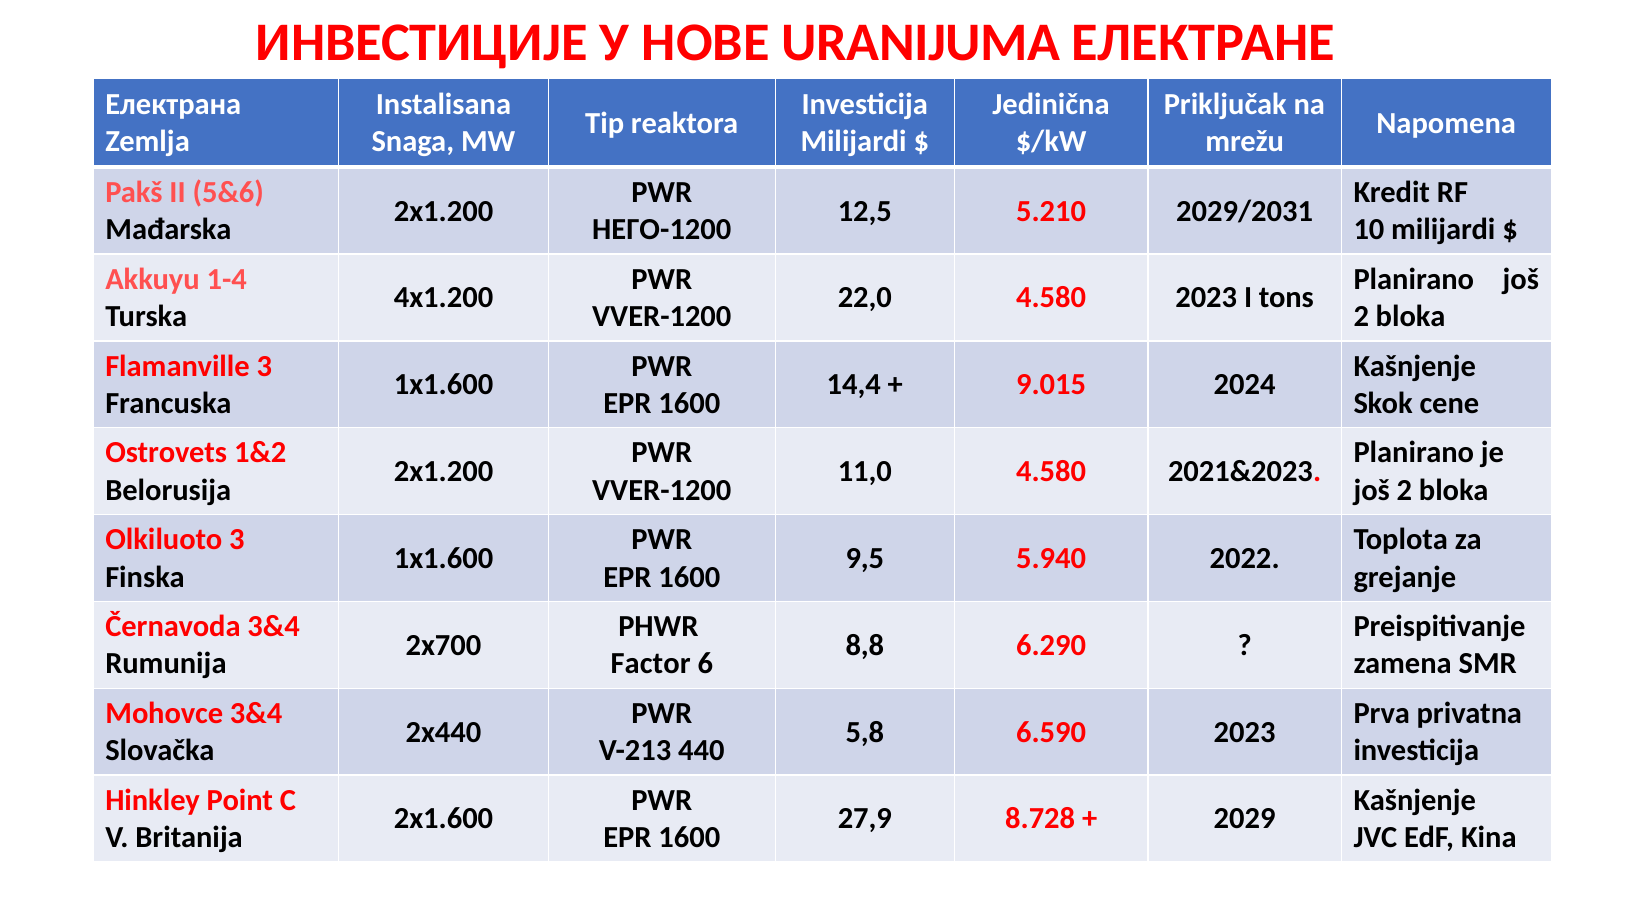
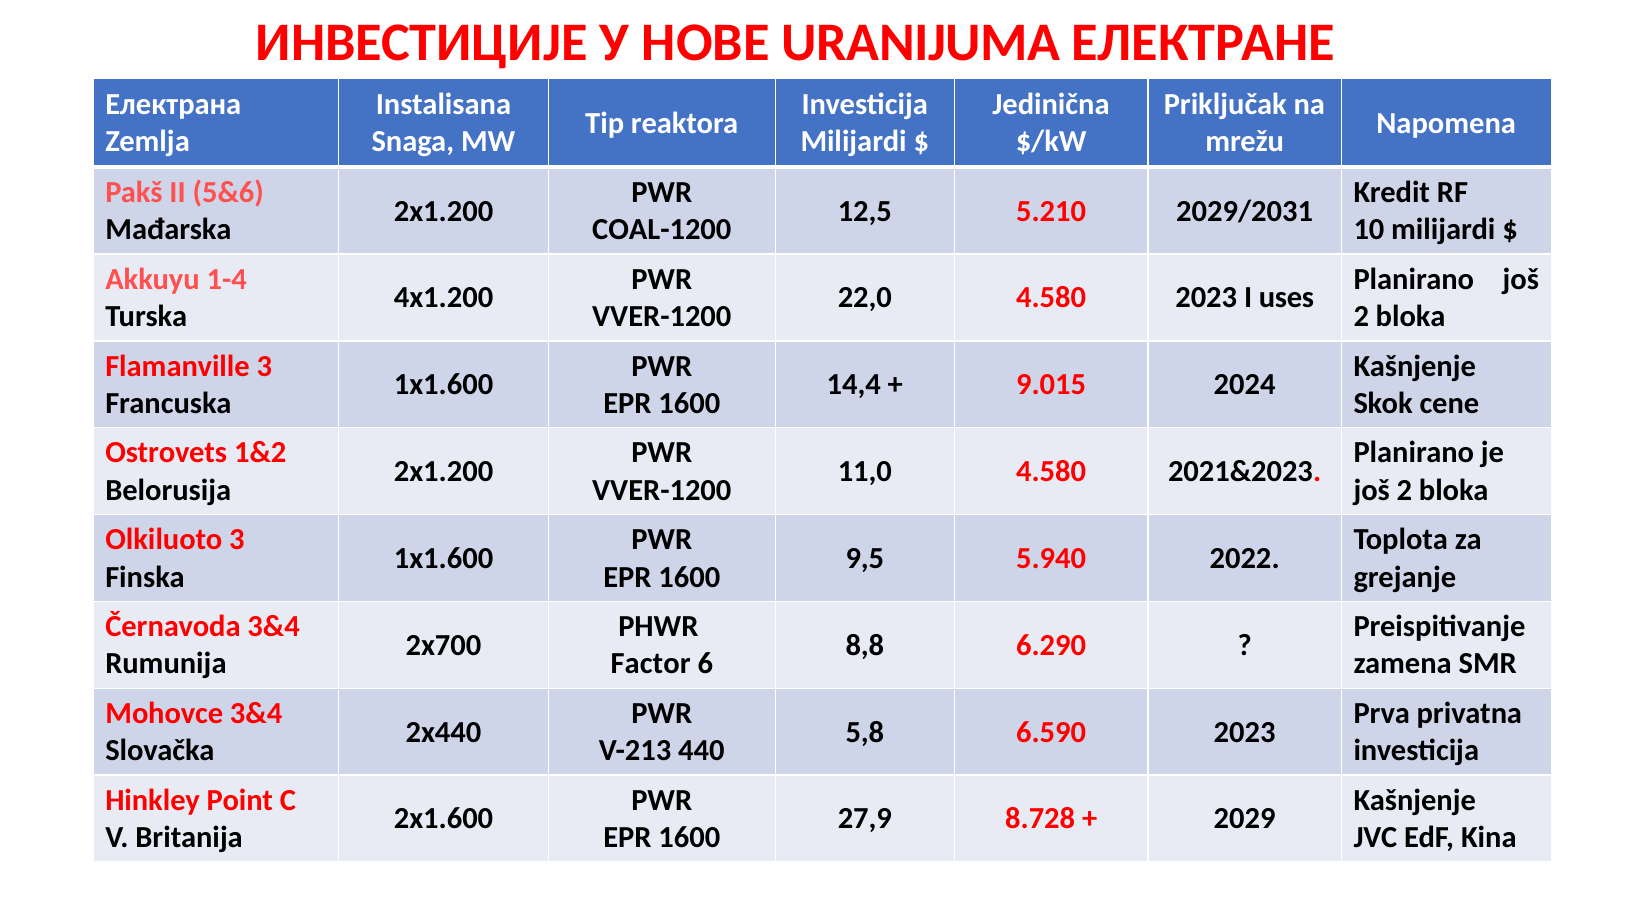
НЕГО-1200: НЕГО-1200 -> COAL-1200 (662, 230)
tons: tons -> uses (1286, 298)
